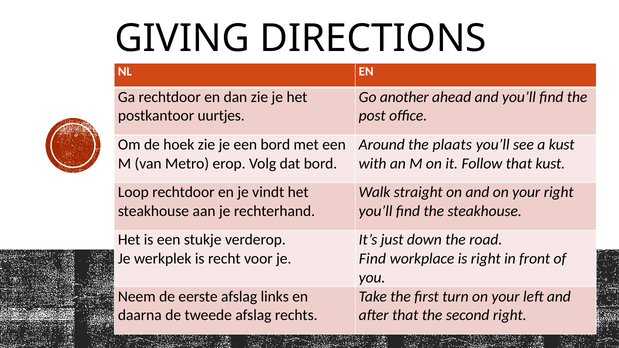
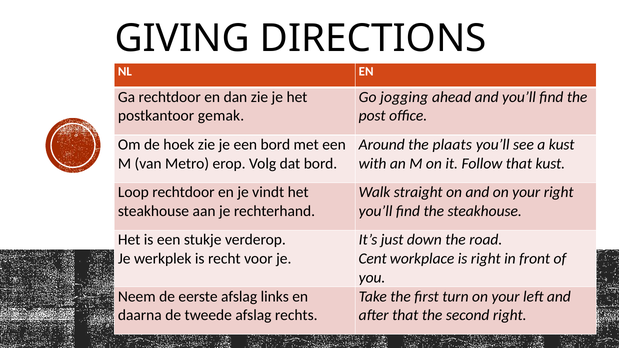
another: another -> jogging (404, 97)
uurtjes: uurtjes -> gemak (221, 116)
Find: Find -> Cent (373, 259)
